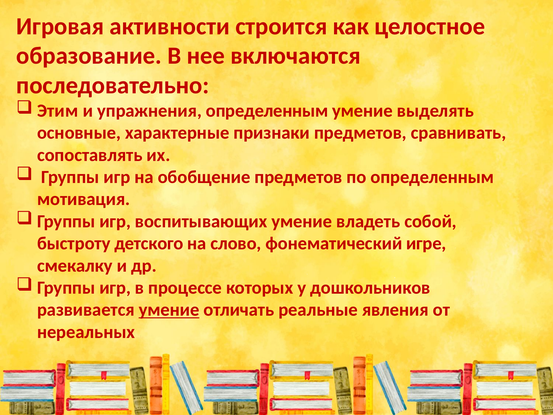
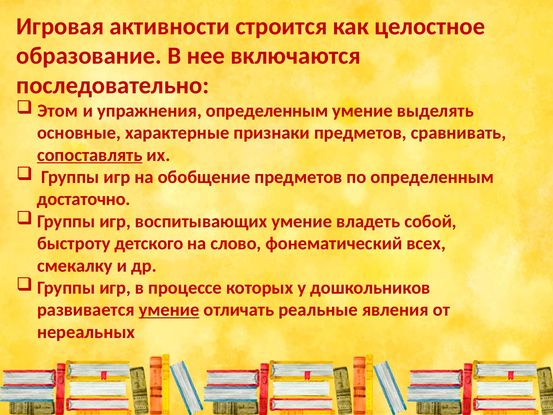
Этим: Этим -> Этом (58, 111)
сопоставлять underline: none -> present (90, 155)
мотивация: мотивация -> достаточно (84, 199)
игре: игре -> всех (426, 243)
